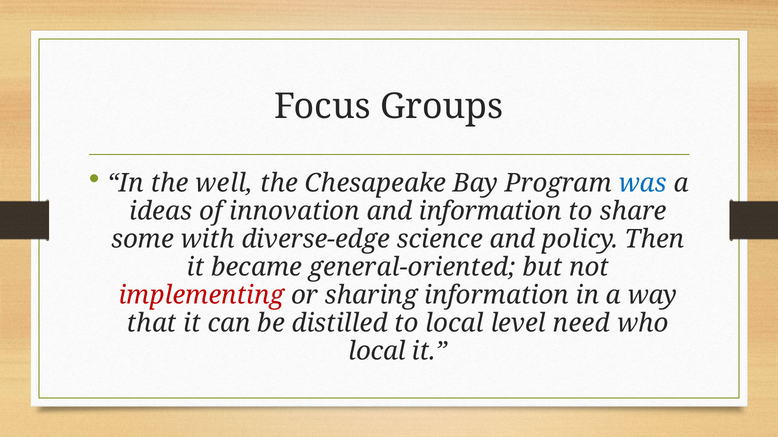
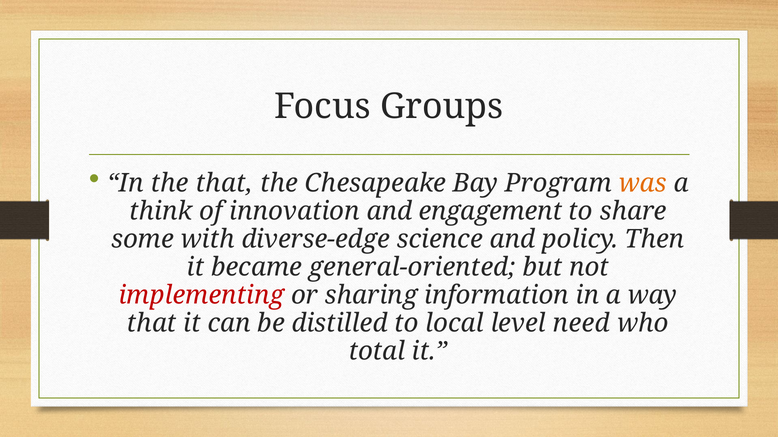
the well: well -> that (224, 183)
was colour: blue -> orange (643, 183)
ideas: ideas -> think (161, 211)
and information: information -> engagement (490, 211)
local: local -> total (377, 352)
